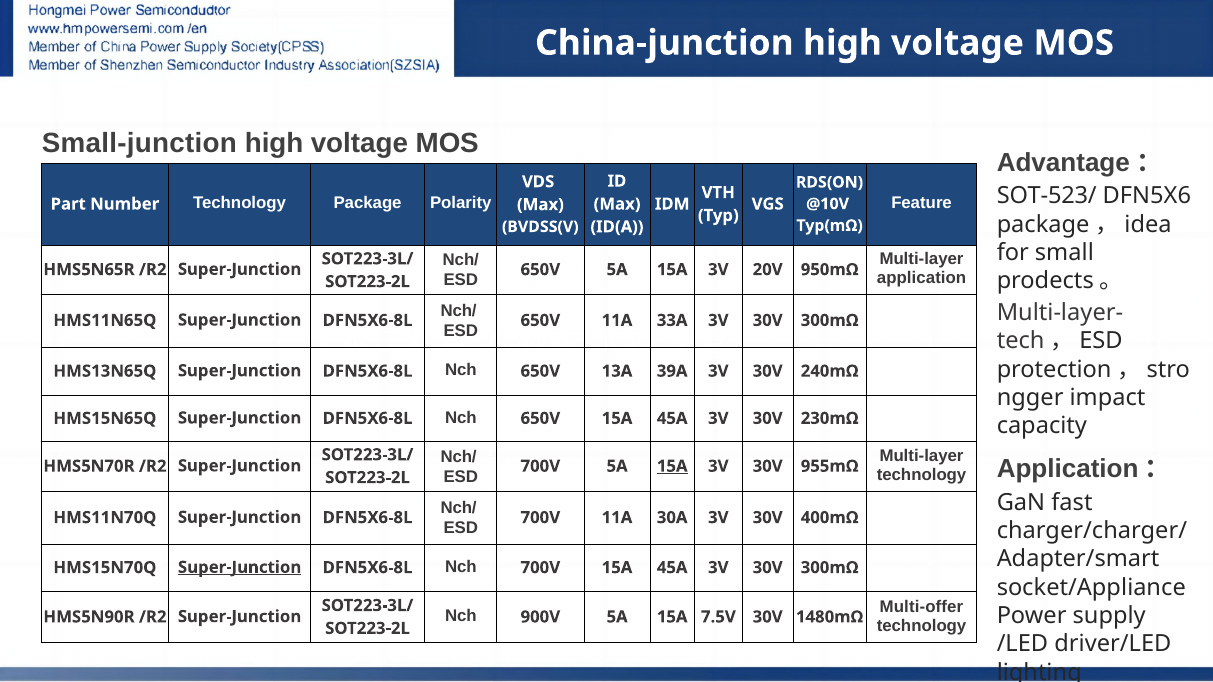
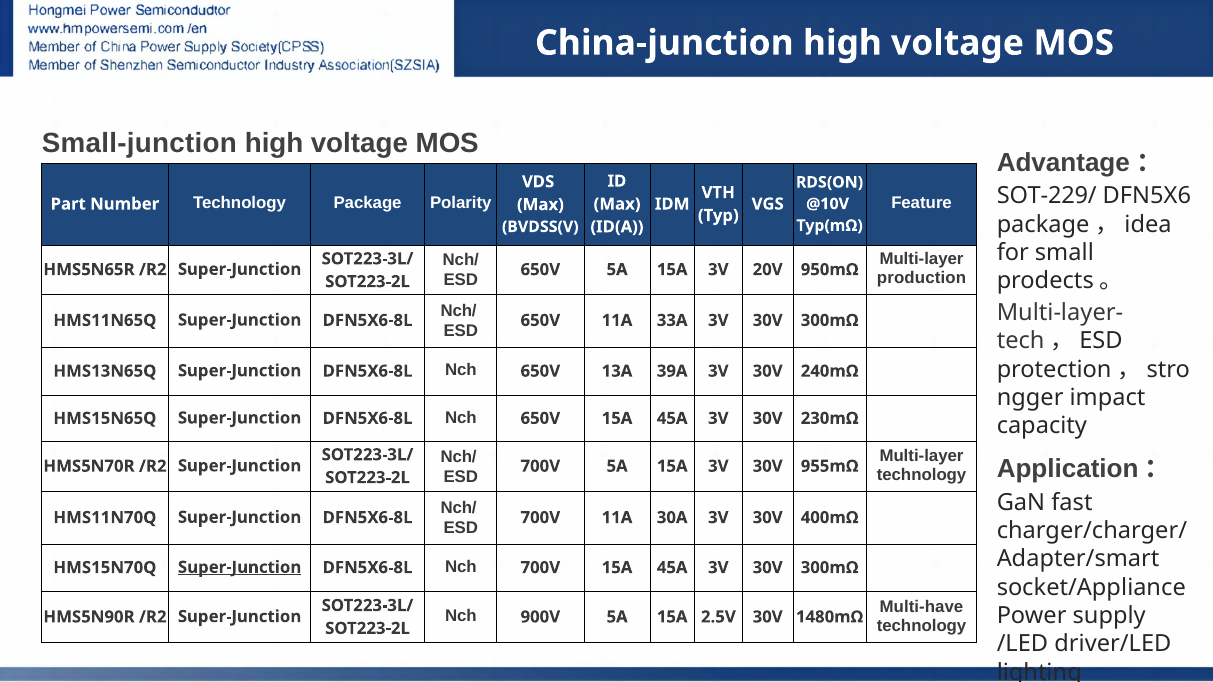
SOT-523/: SOT-523/ -> SOT-229/ (1047, 196)
application: application -> production (922, 278)
15A underline: present -> none (672, 466)
Multi-offer: Multi-offer -> Multi-have (921, 607)
7.5V: 7.5V -> 2.5V (718, 617)
